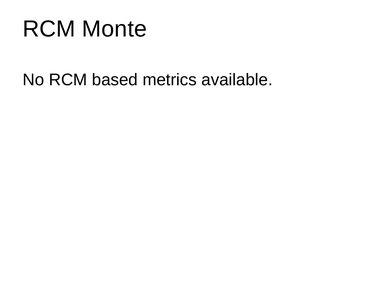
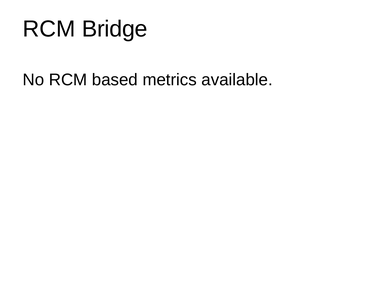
Monte: Monte -> Bridge (115, 29)
